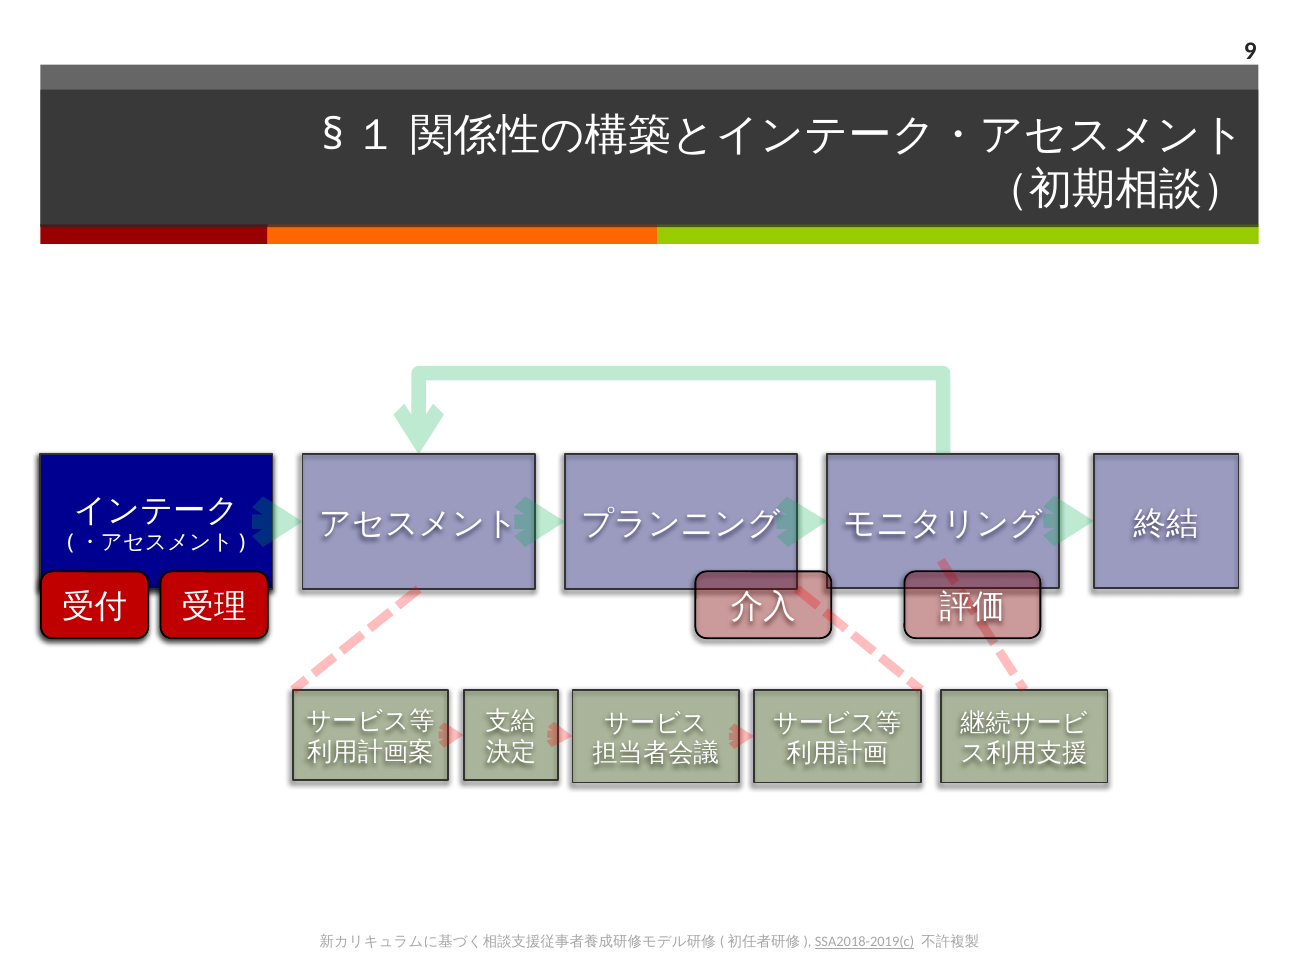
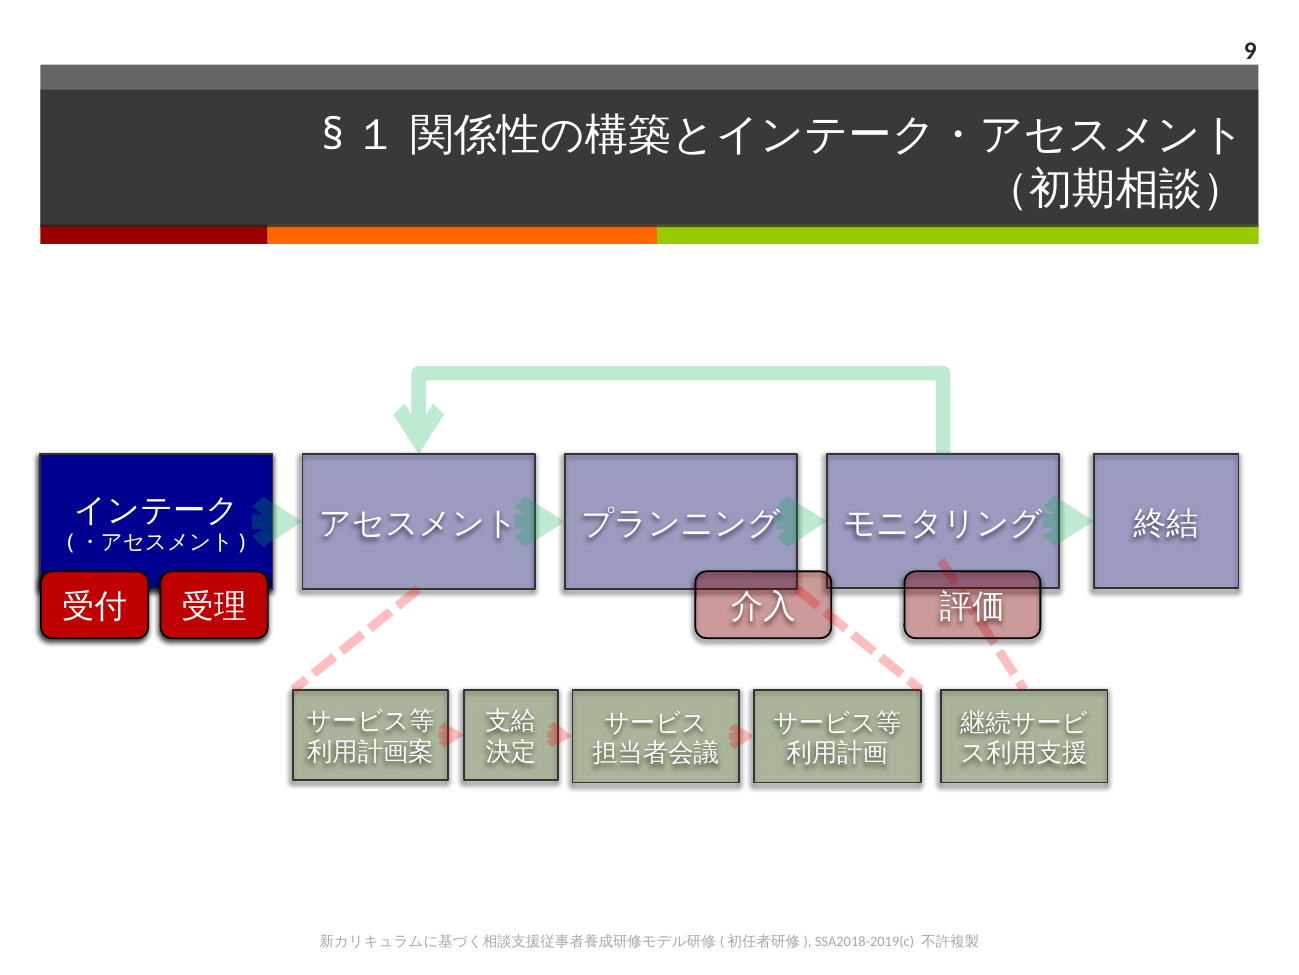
SSA2018-2019(c underline: present -> none (865, 941)
